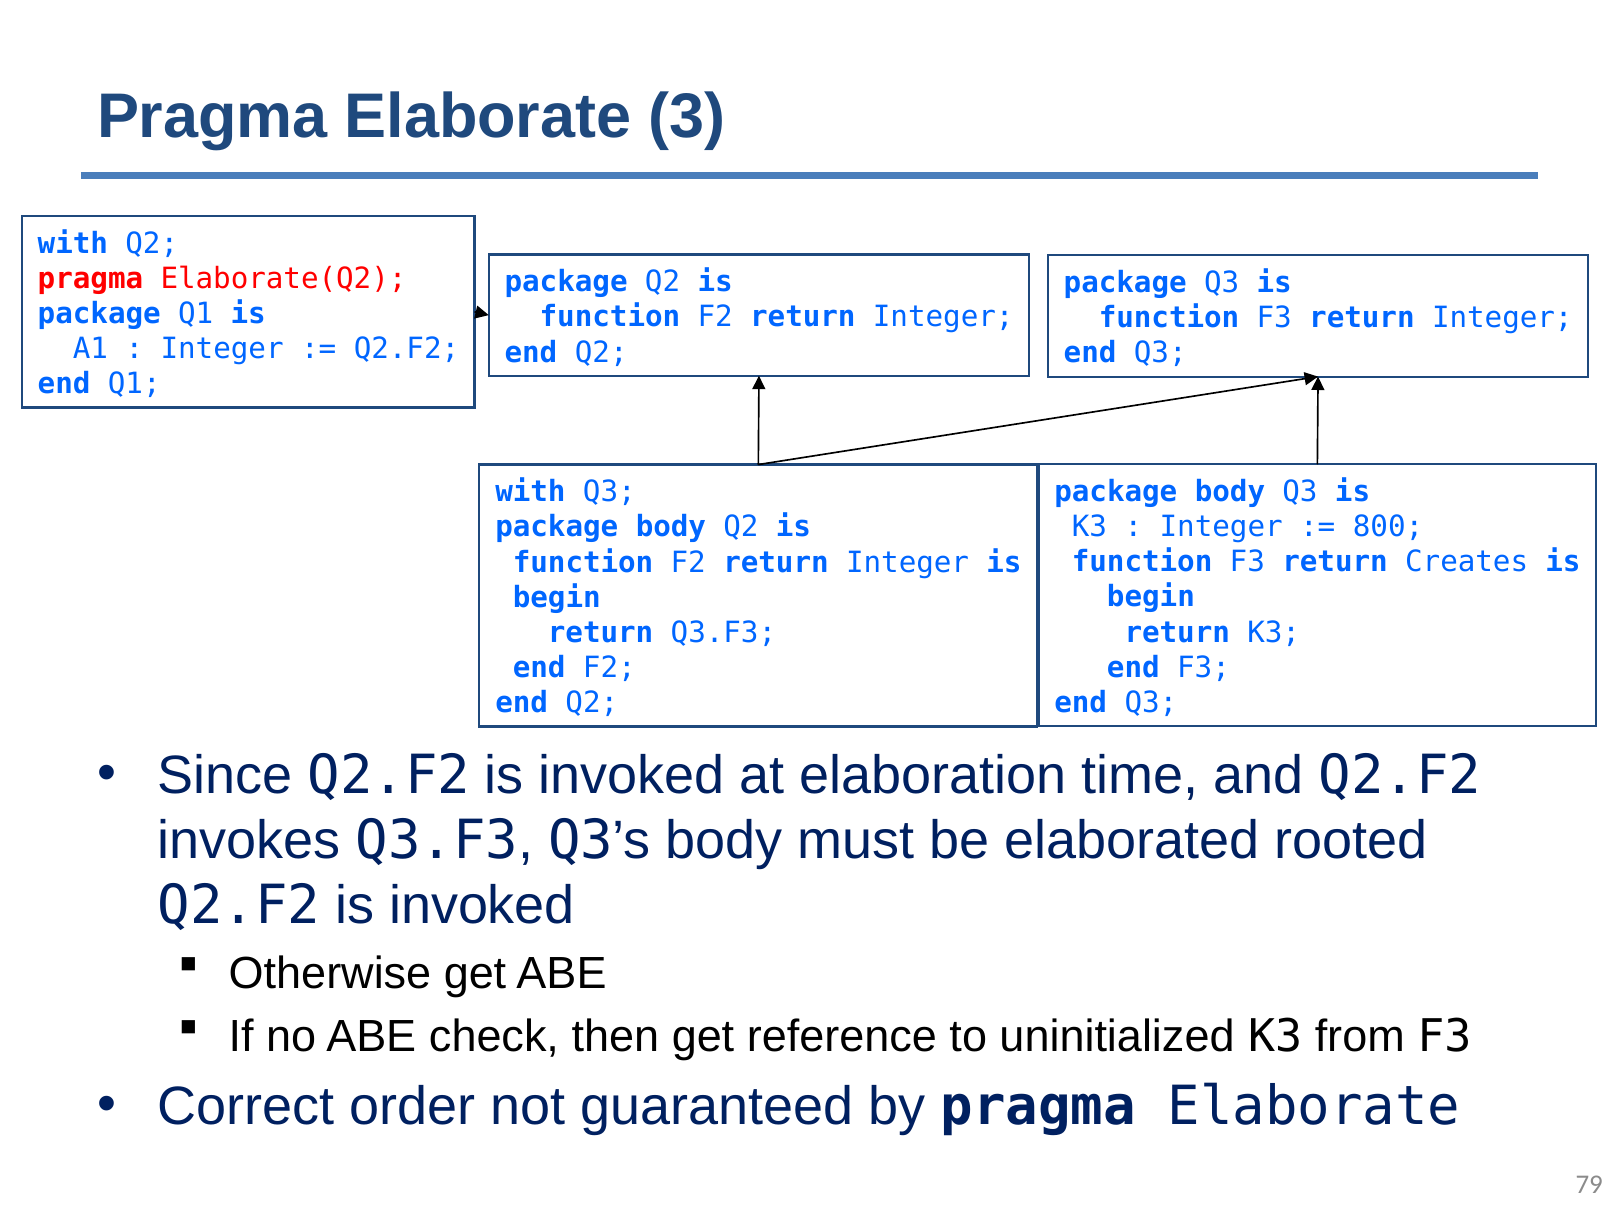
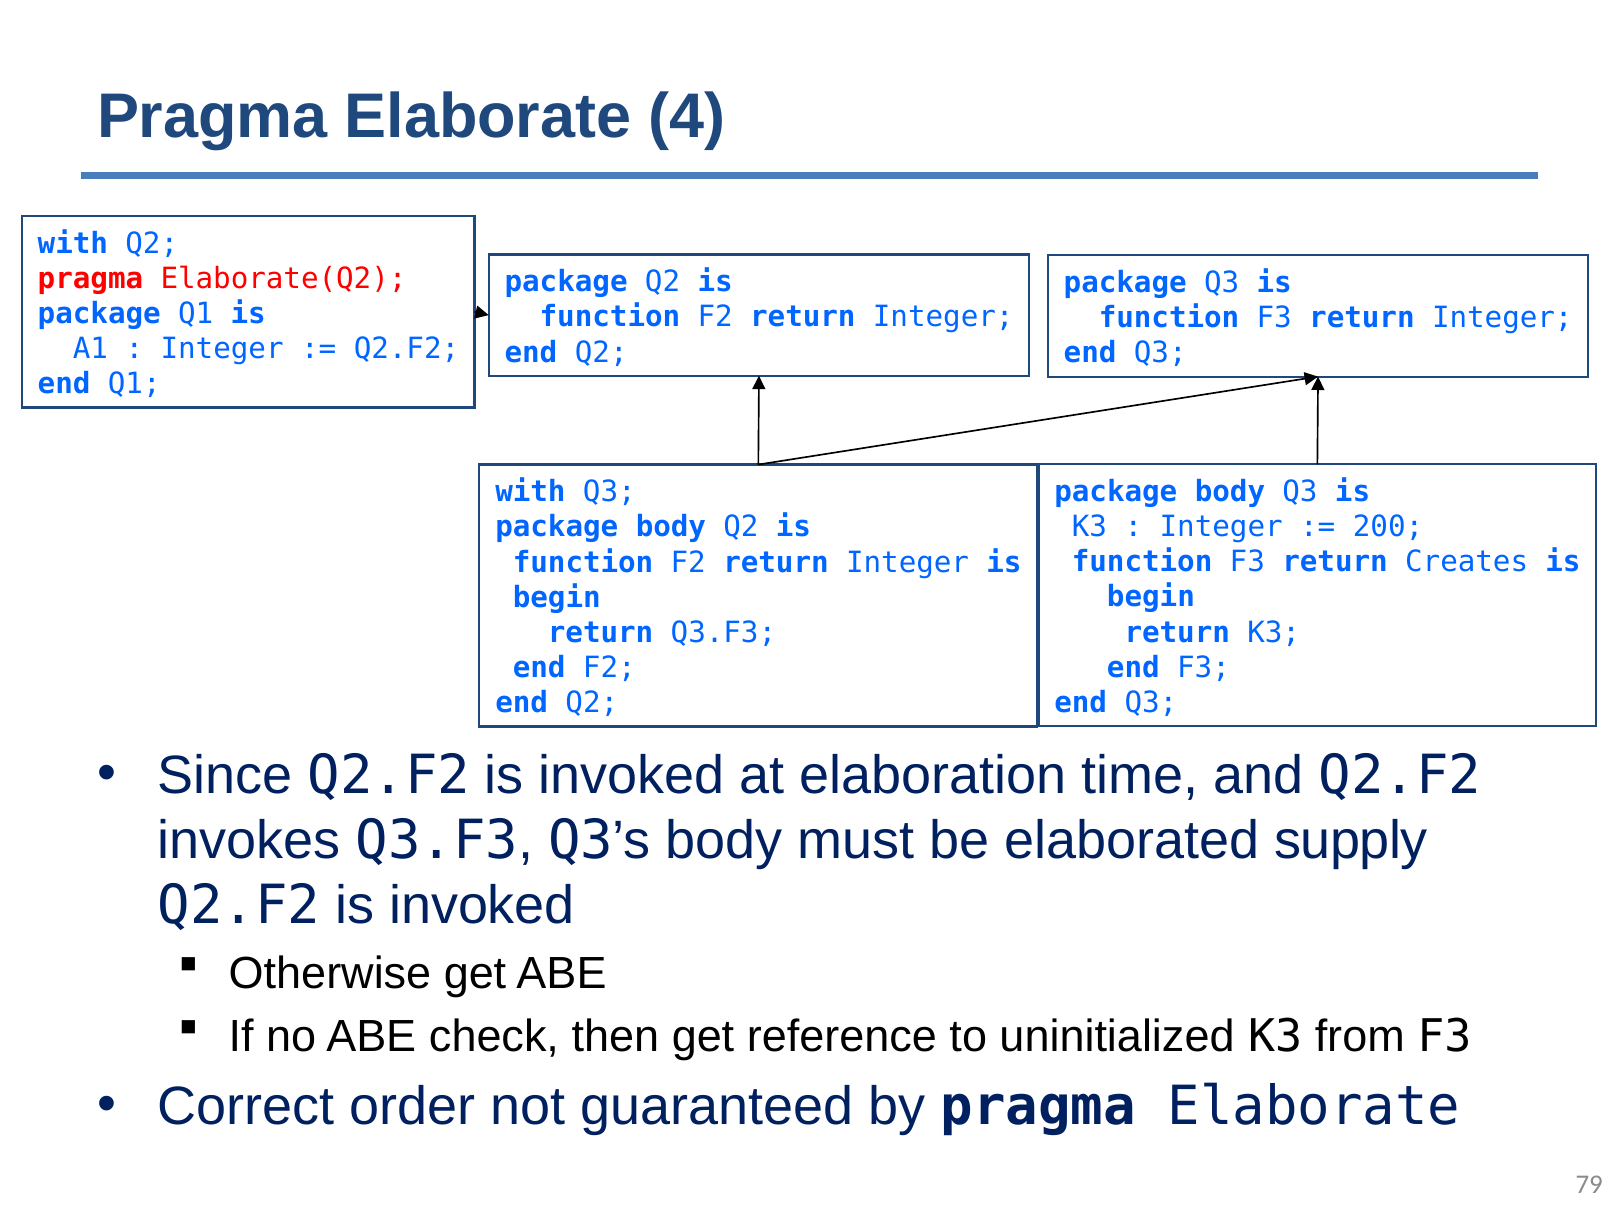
3: 3 -> 4 (687, 116)
800: 800 -> 200 (1388, 527)
rooted: rooted -> supply (1351, 840)
